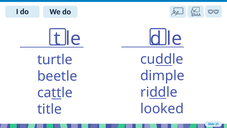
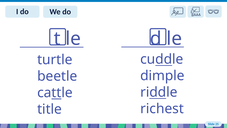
looked: looked -> richest (162, 108)
